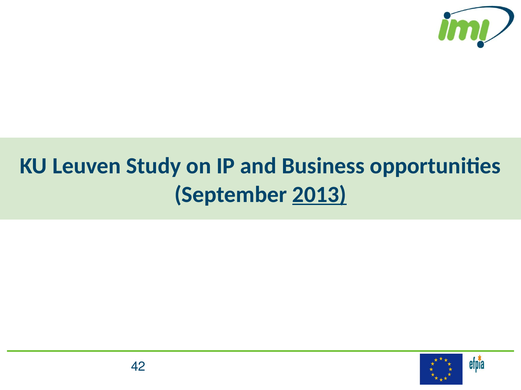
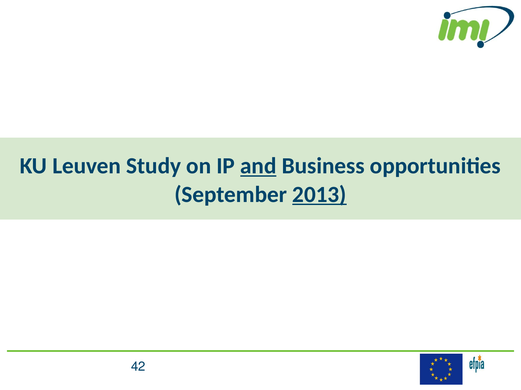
and underline: none -> present (258, 166)
